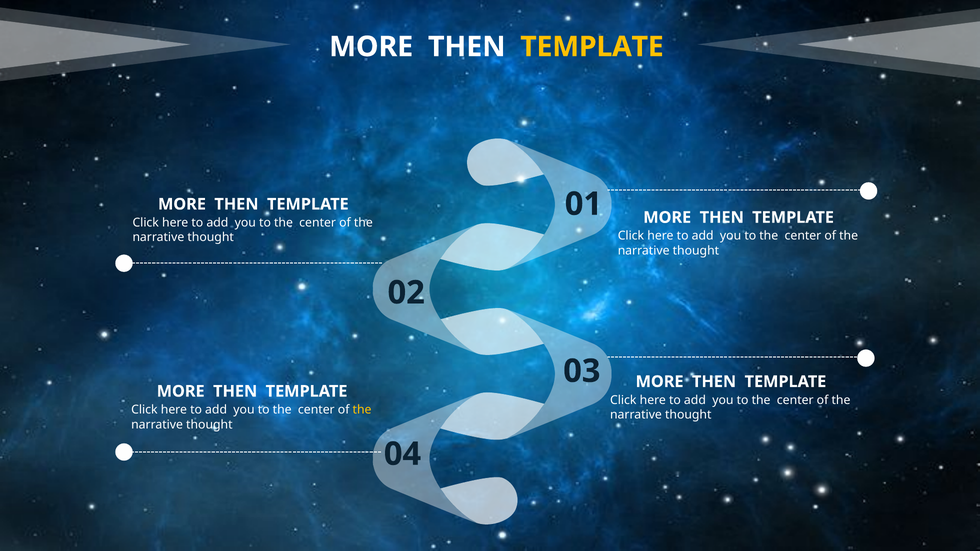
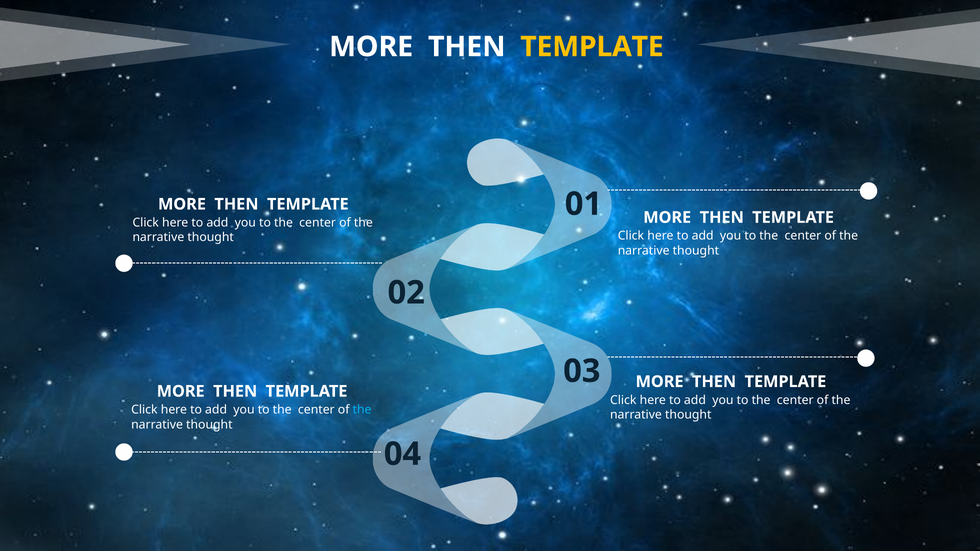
the colour: yellow -> light blue (362, 410)
